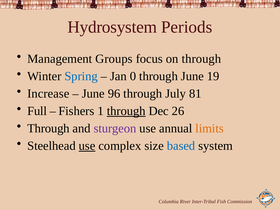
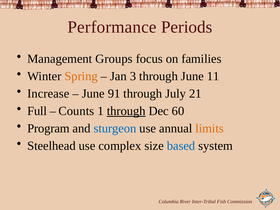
Hydrosystem: Hydrosystem -> Performance (112, 27)
on through: through -> families (201, 59)
Spring colour: blue -> orange (81, 76)
0: 0 -> 3 (133, 76)
19: 19 -> 11 (213, 76)
96: 96 -> 91 (114, 94)
81: 81 -> 21 (195, 94)
Fishers: Fishers -> Counts (76, 111)
26: 26 -> 60 (178, 111)
Through: Through -> Program (48, 128)
sturgeon colour: purple -> blue (115, 128)
use underline: present -> none (87, 146)
